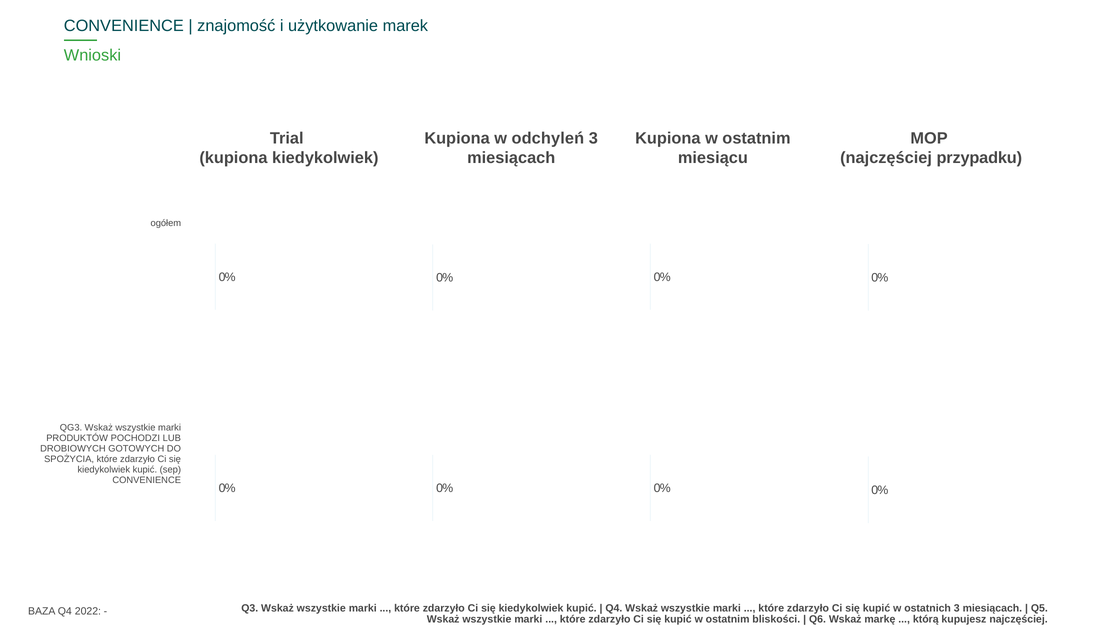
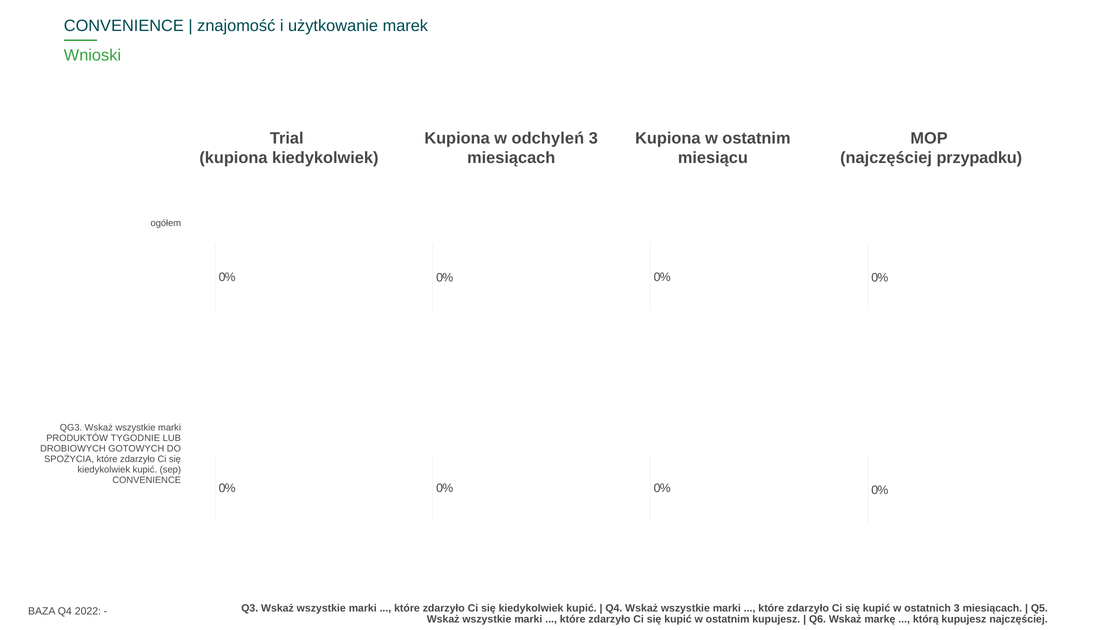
POCHODZI: POCHODZI -> TYGODNIE (135, 438)
ostatnim bliskości: bliskości -> kupujesz (776, 619)
